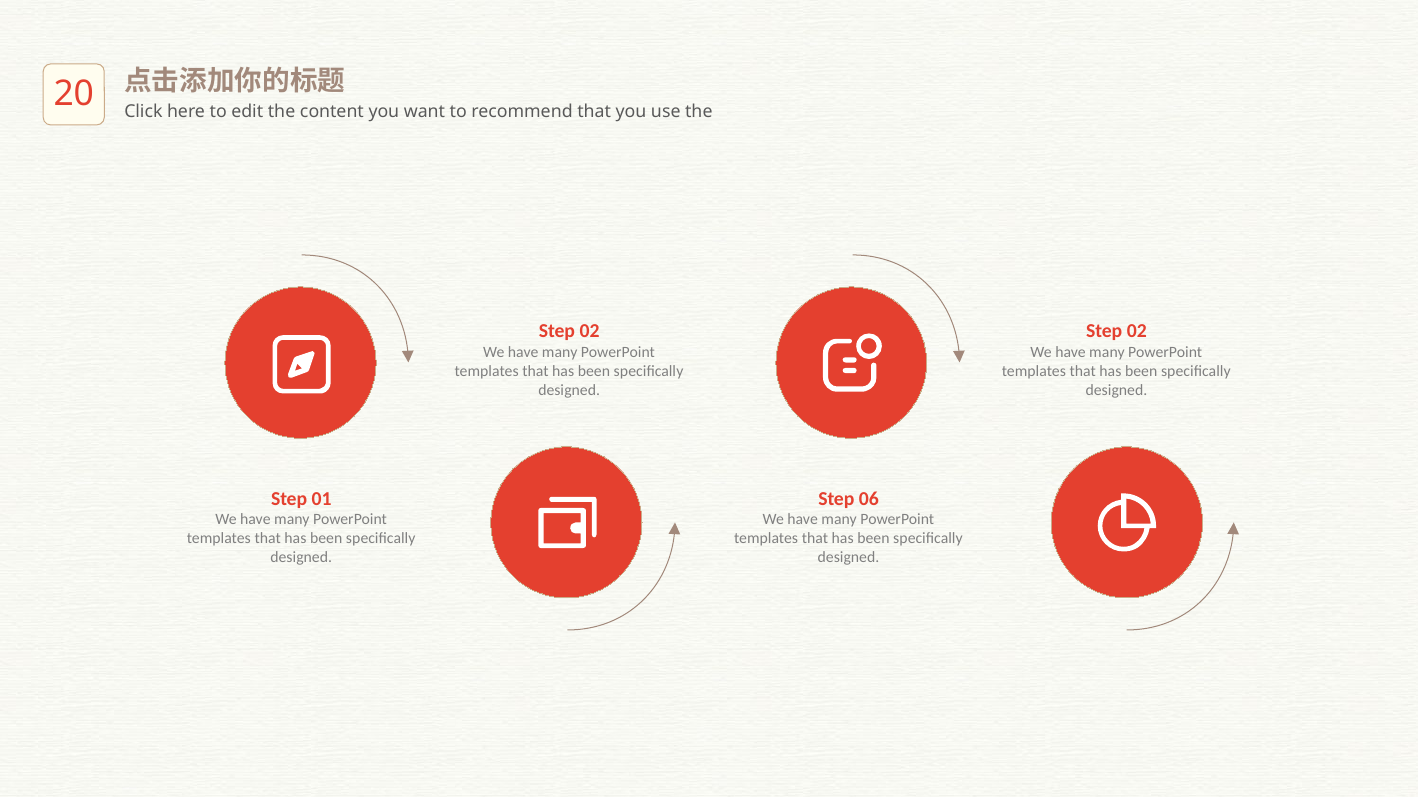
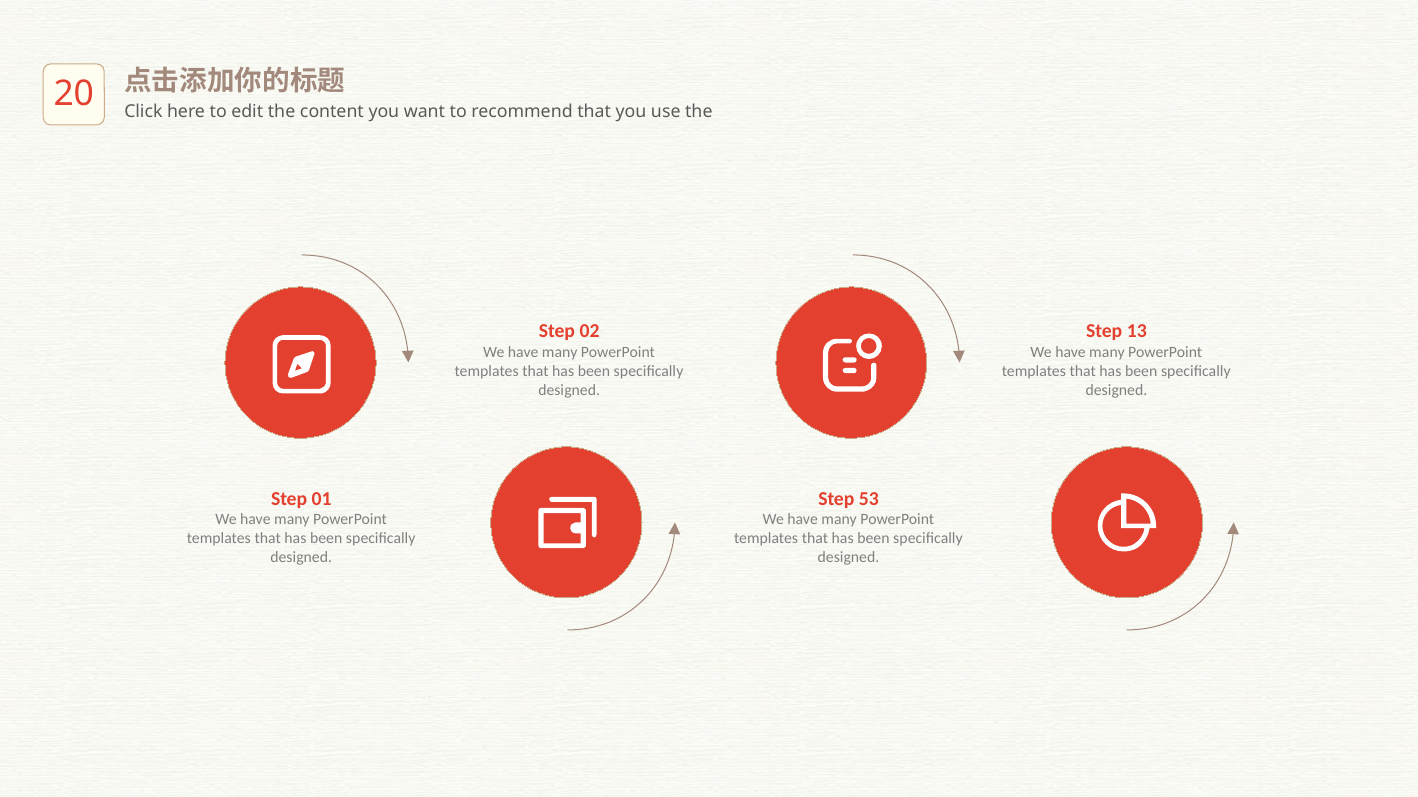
02: 02 -> 13 (1137, 331)
06: 06 -> 53 (869, 499)
